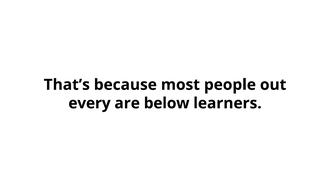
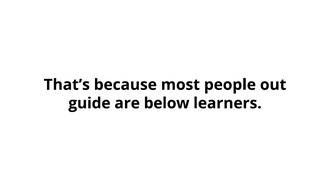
every: every -> guide (89, 103)
